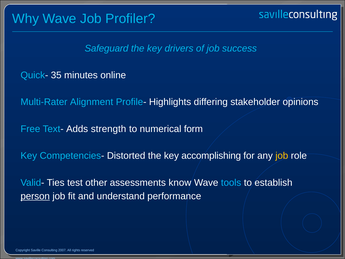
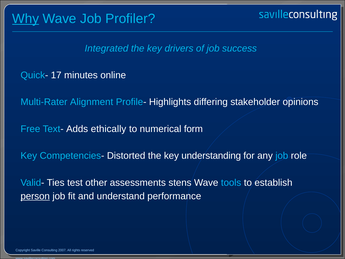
Why underline: none -> present (26, 19)
Safeguard: Safeguard -> Integrated (106, 48)
35: 35 -> 17 (56, 75)
strength: strength -> ethically (109, 129)
accomplishing: accomplishing -> understanding (211, 156)
job colour: yellow -> light blue (282, 156)
know: know -> stens (180, 182)
